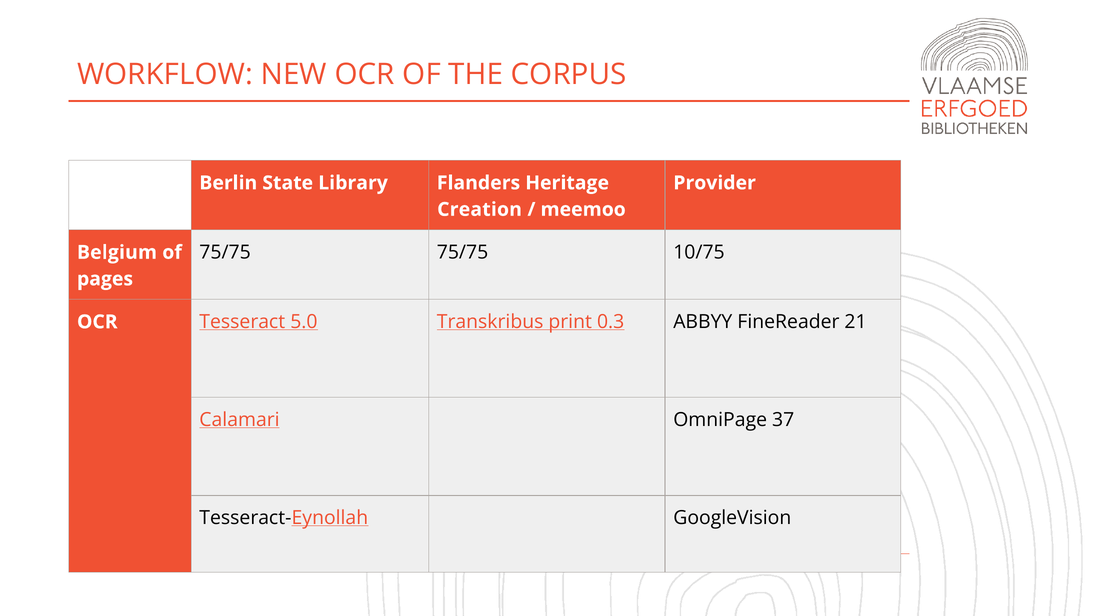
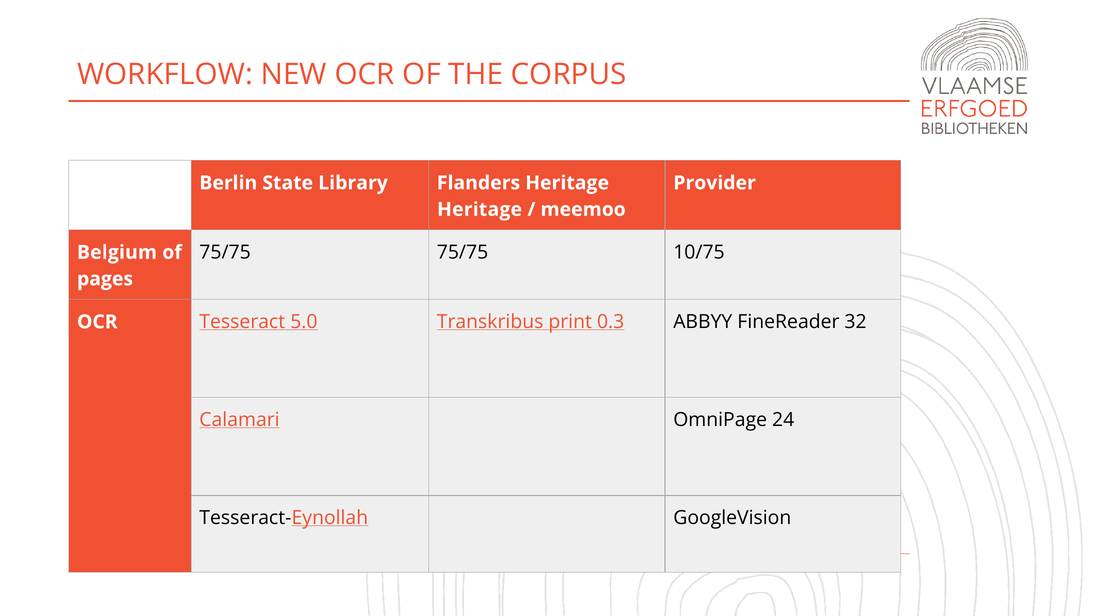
Creation: Creation -> Heritage (480, 209)
21: 21 -> 32 (856, 322)
37: 37 -> 24 (783, 420)
